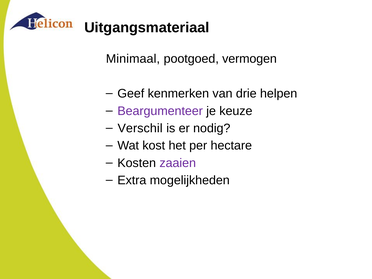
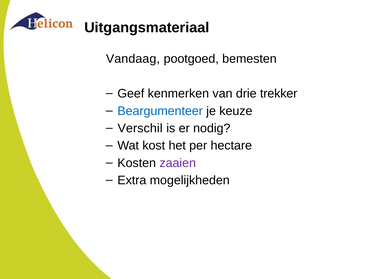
Minimaal: Minimaal -> Vandaag (133, 59)
vermogen: vermogen -> bemesten (249, 59)
helpen: helpen -> trekker (279, 94)
Beargumenteer colour: purple -> blue (160, 111)
